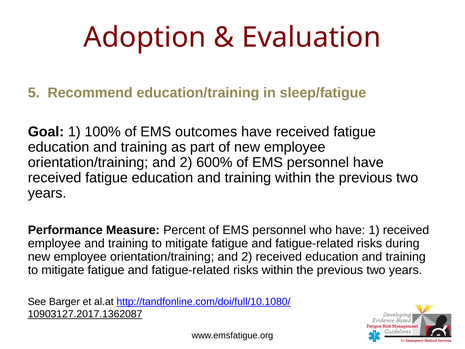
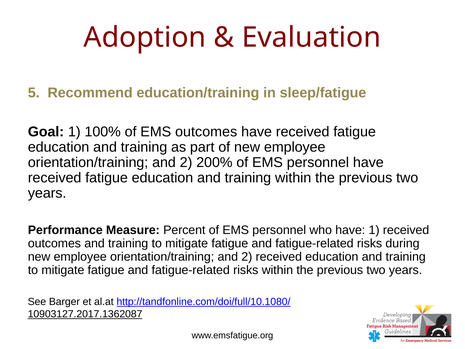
600%: 600% -> 200% (214, 162)
employee: employee -> outcomes (54, 243)
